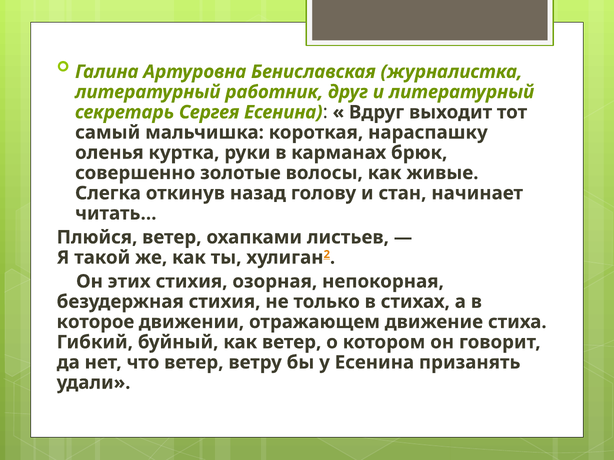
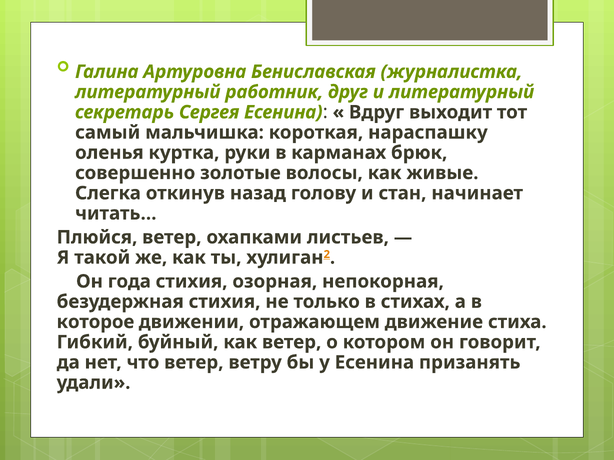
этих: этих -> года (129, 282)
